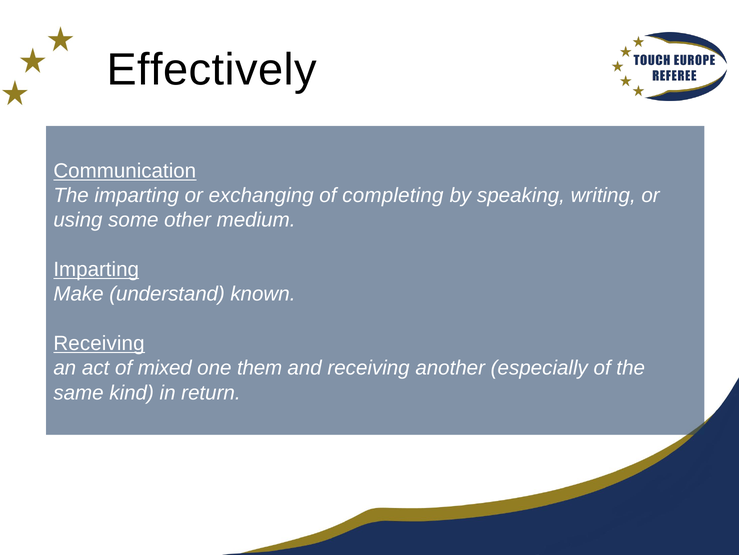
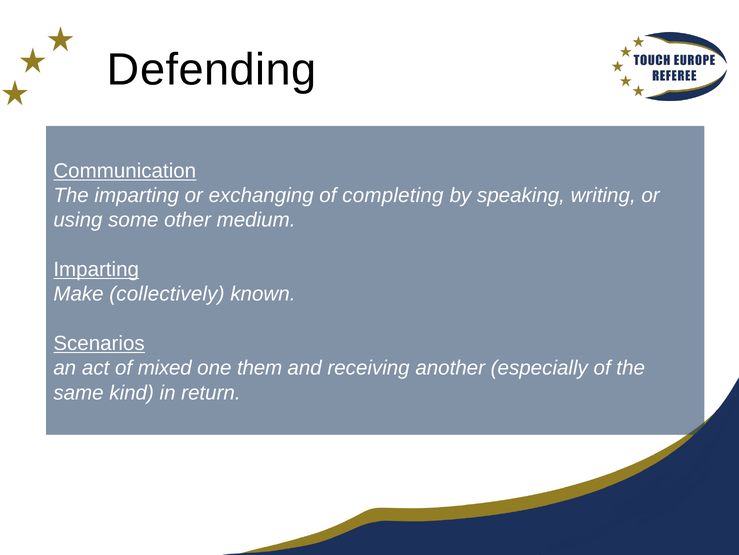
Effectively: Effectively -> Defending (212, 70)
understand: understand -> collectively (167, 294)
Receiving: Receiving -> Scenarios (99, 343)
